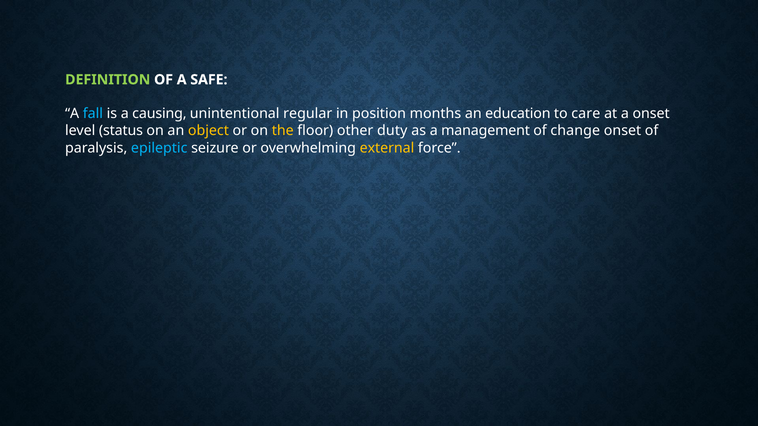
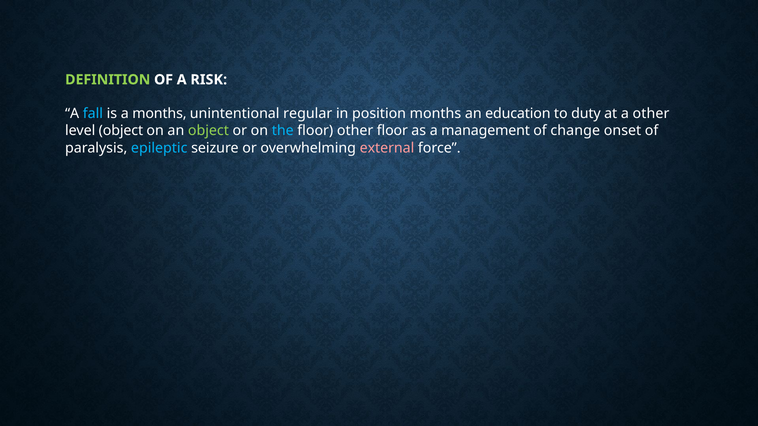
SAFE: SAFE -> RISK (209, 80)
a causing: causing -> months (159, 114)
care: care -> duty (586, 114)
a onset: onset -> other (651, 114)
level status: status -> object (121, 131)
object colour: yellow -> light green (208, 131)
the colour: yellow -> light blue (283, 131)
other duty: duty -> floor (392, 131)
external colour: yellow -> pink (387, 148)
